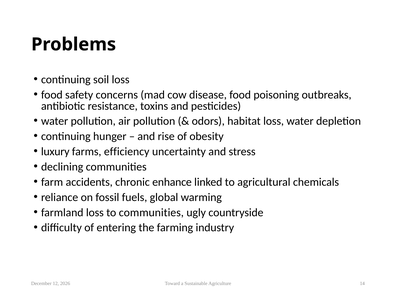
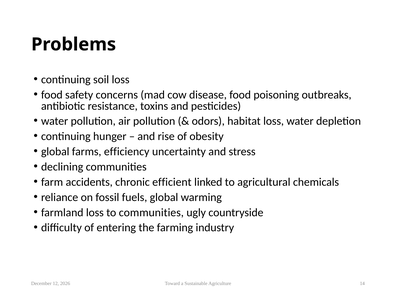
luxury: luxury -> global (55, 152)
enhance: enhance -> efficient (172, 182)
